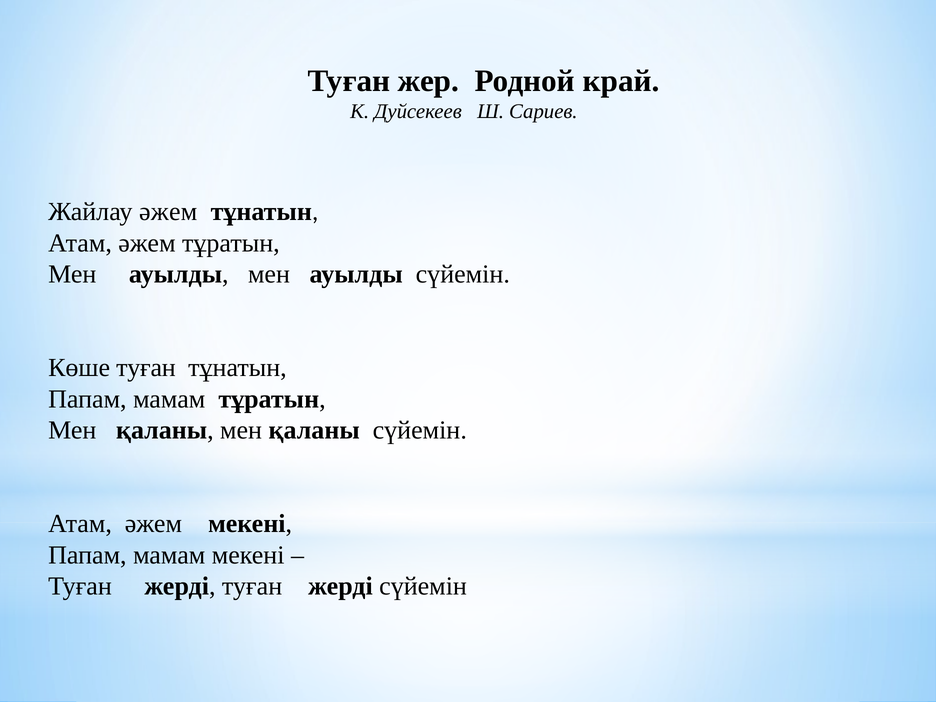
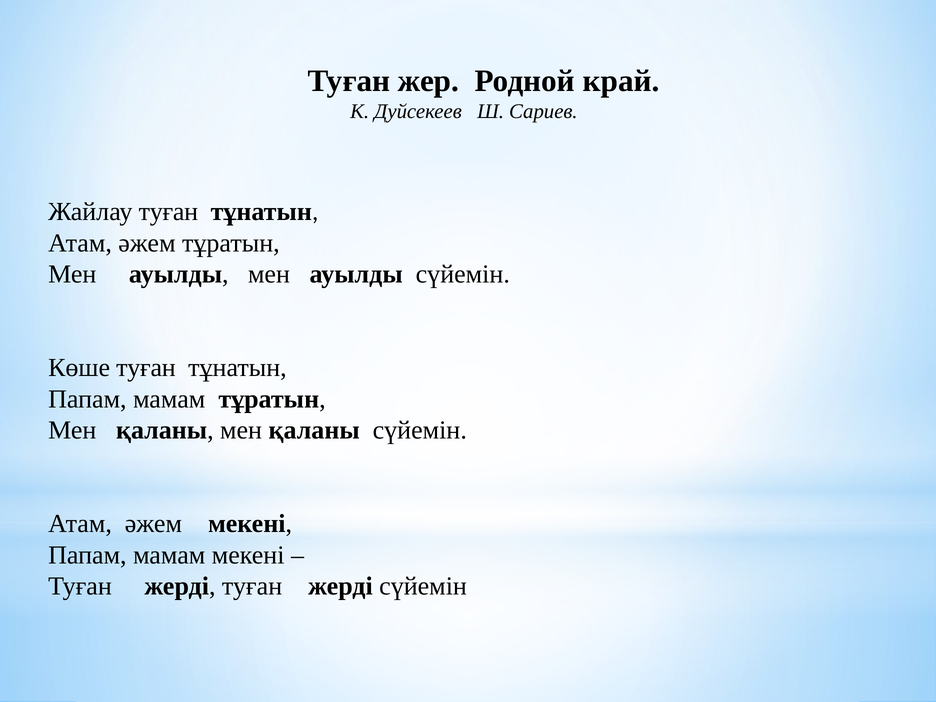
Жайлау әжем: әжем -> туған (168, 212)
